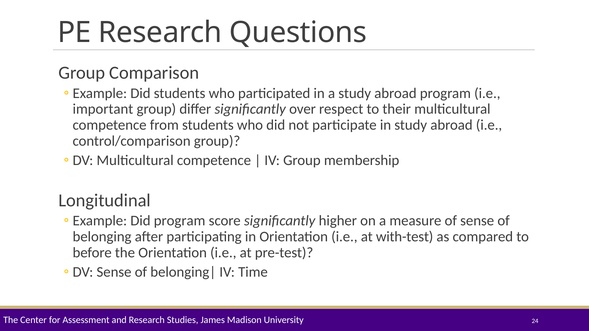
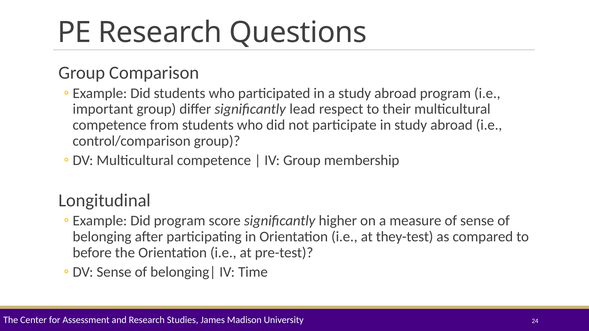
over: over -> lead (302, 109)
with-test: with-test -> they-test (405, 237)
